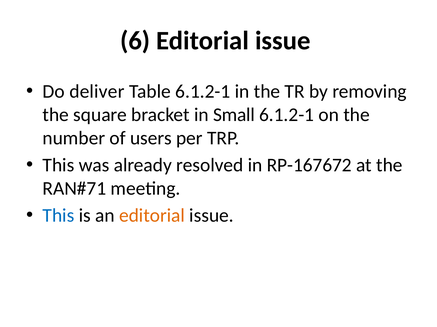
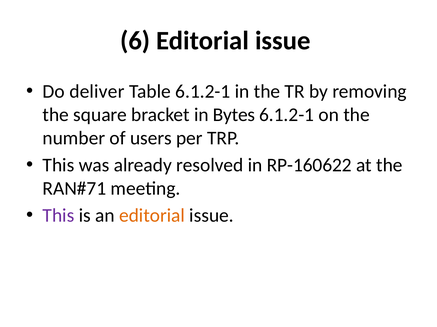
Small: Small -> Bytes (234, 115)
RP-167672: RP-167672 -> RP-160622 (309, 165)
This colour: blue -> purple (58, 216)
